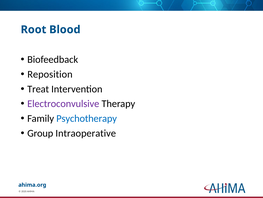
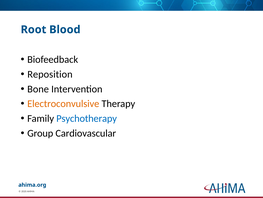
Treat: Treat -> Bone (38, 89)
Electroconvulsive colour: purple -> orange (63, 103)
Intraoperative: Intraoperative -> Cardiovascular (86, 133)
